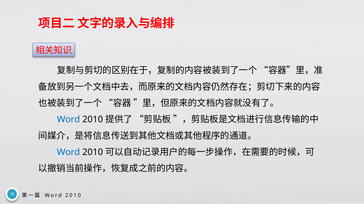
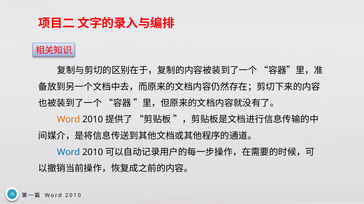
Word colour: blue -> orange (68, 120)
